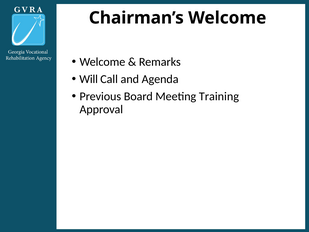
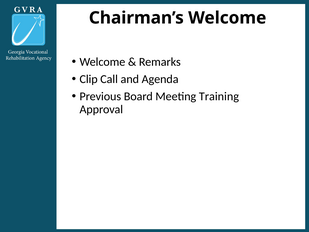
Will: Will -> Clip (89, 79)
